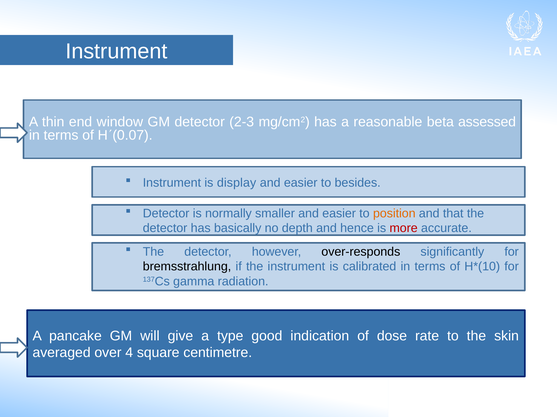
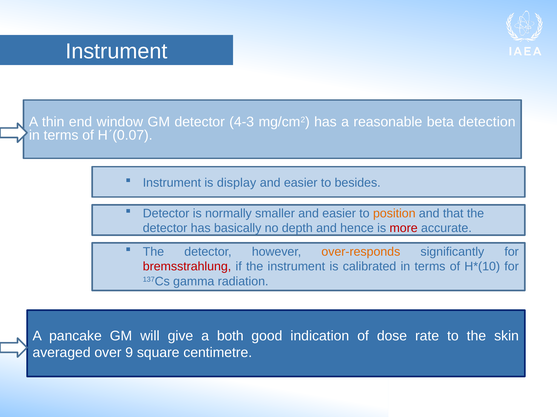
2-3: 2-3 -> 4-3 (242, 122)
assessed: assessed -> detection (487, 122)
over-responds colour: black -> orange (361, 252)
bremsstrahlung colour: black -> red (187, 267)
type: type -> both (230, 337)
4: 4 -> 9 (129, 353)
